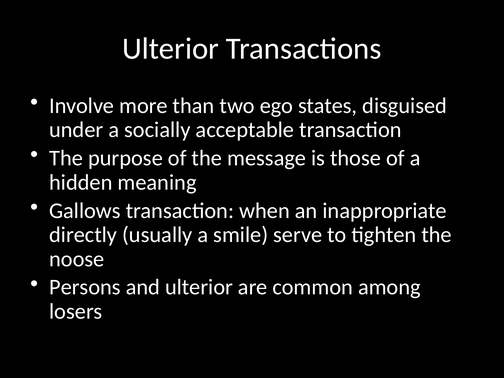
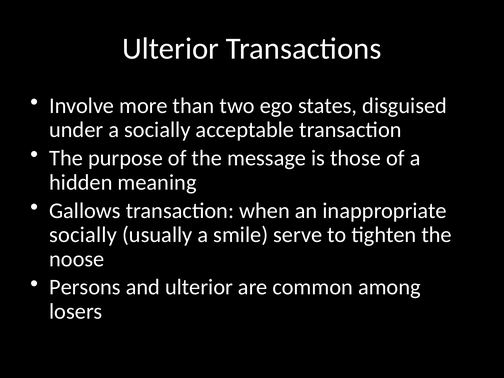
directly: directly -> socially (83, 235)
